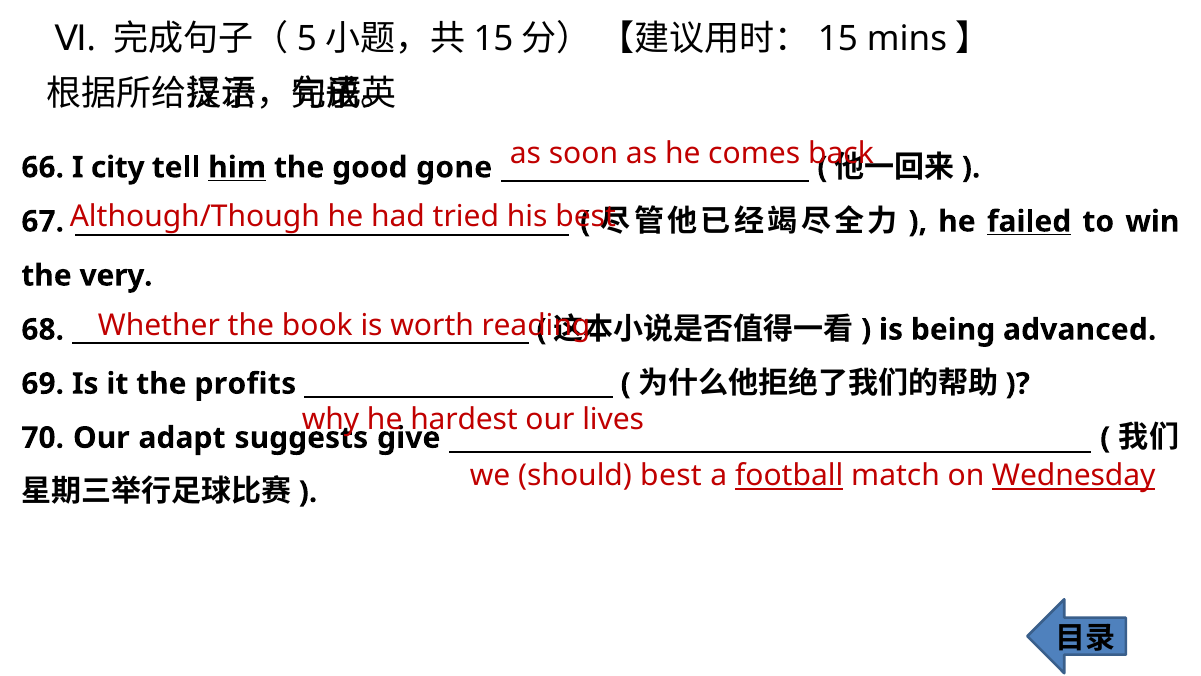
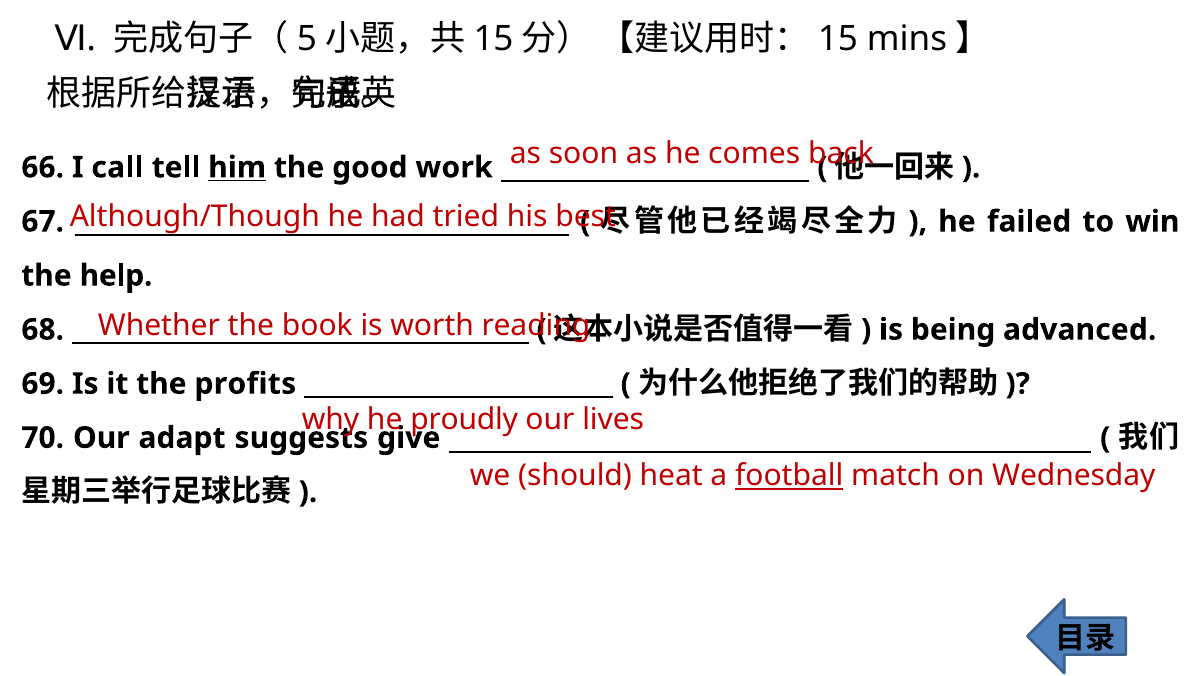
city: city -> call (117, 167)
gone: gone -> work (454, 167)
failed underline: present -> none (1029, 221)
very: very -> help (116, 275)
hardest: hardest -> proudly (464, 419)
should best: best -> heat (671, 476)
Wednesday underline: present -> none (1074, 476)
